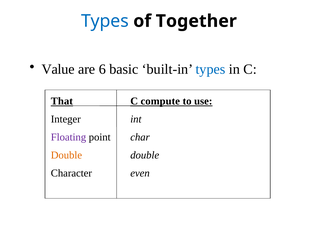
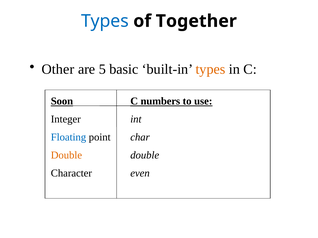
Value: Value -> Other (58, 69)
6: 6 -> 5 (102, 69)
types colour: blue -> orange (210, 69)
That: That -> Soon (62, 101)
compute: compute -> numbers (160, 101)
Floating colour: purple -> blue (68, 137)
